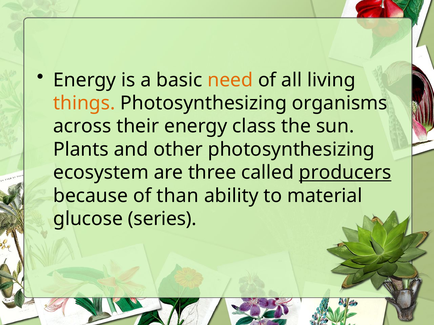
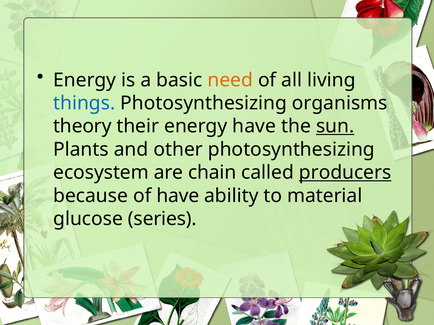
things colour: orange -> blue (84, 103)
across: across -> theory (82, 126)
energy class: class -> have (254, 126)
sun underline: none -> present (335, 126)
three: three -> chain (212, 173)
of than: than -> have (178, 196)
